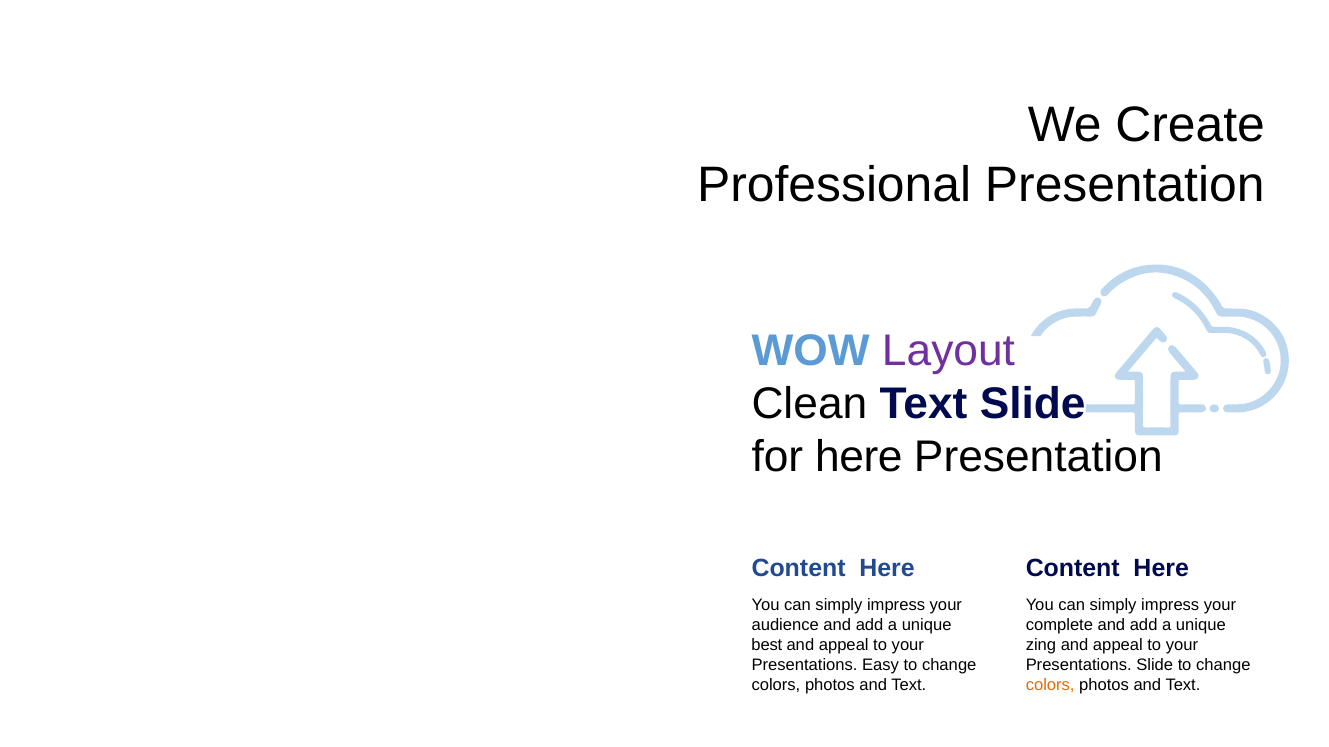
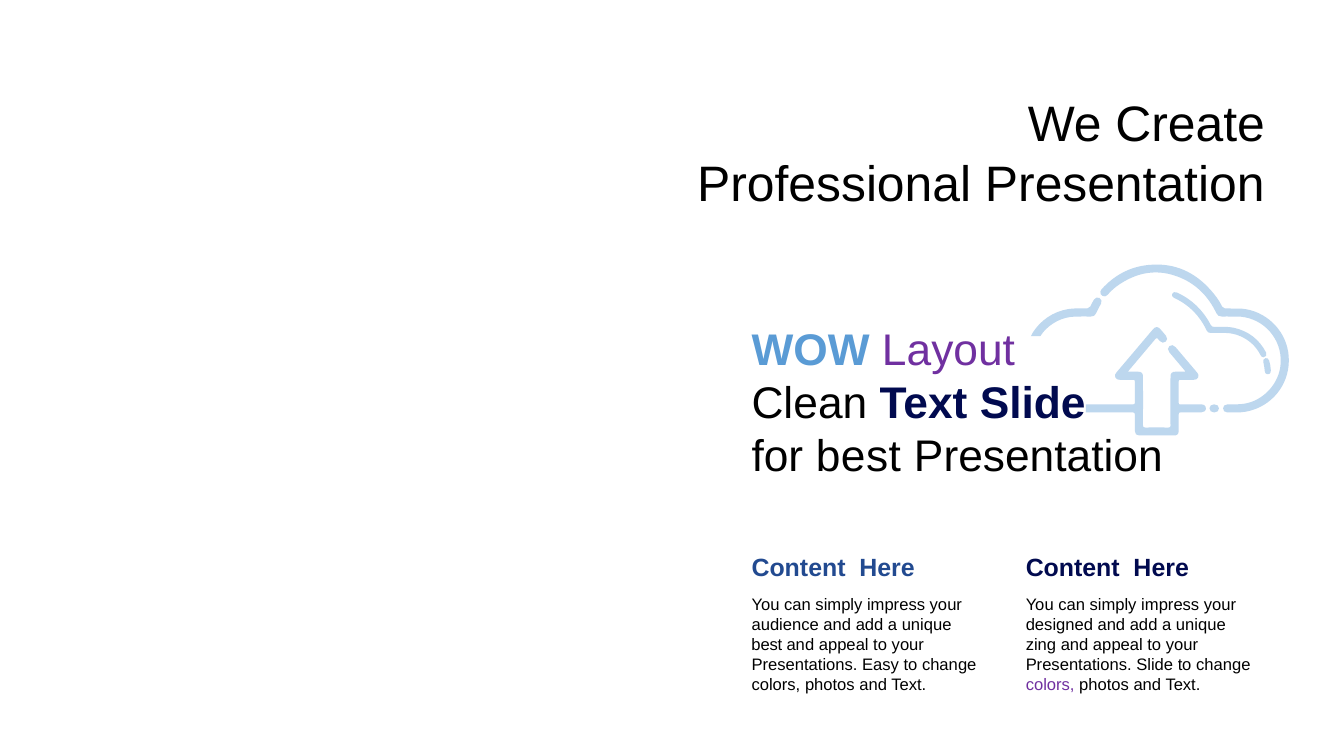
for here: here -> best (858, 457)
complete: complete -> designed (1059, 626)
colors colour: orange -> purple (1050, 685)
